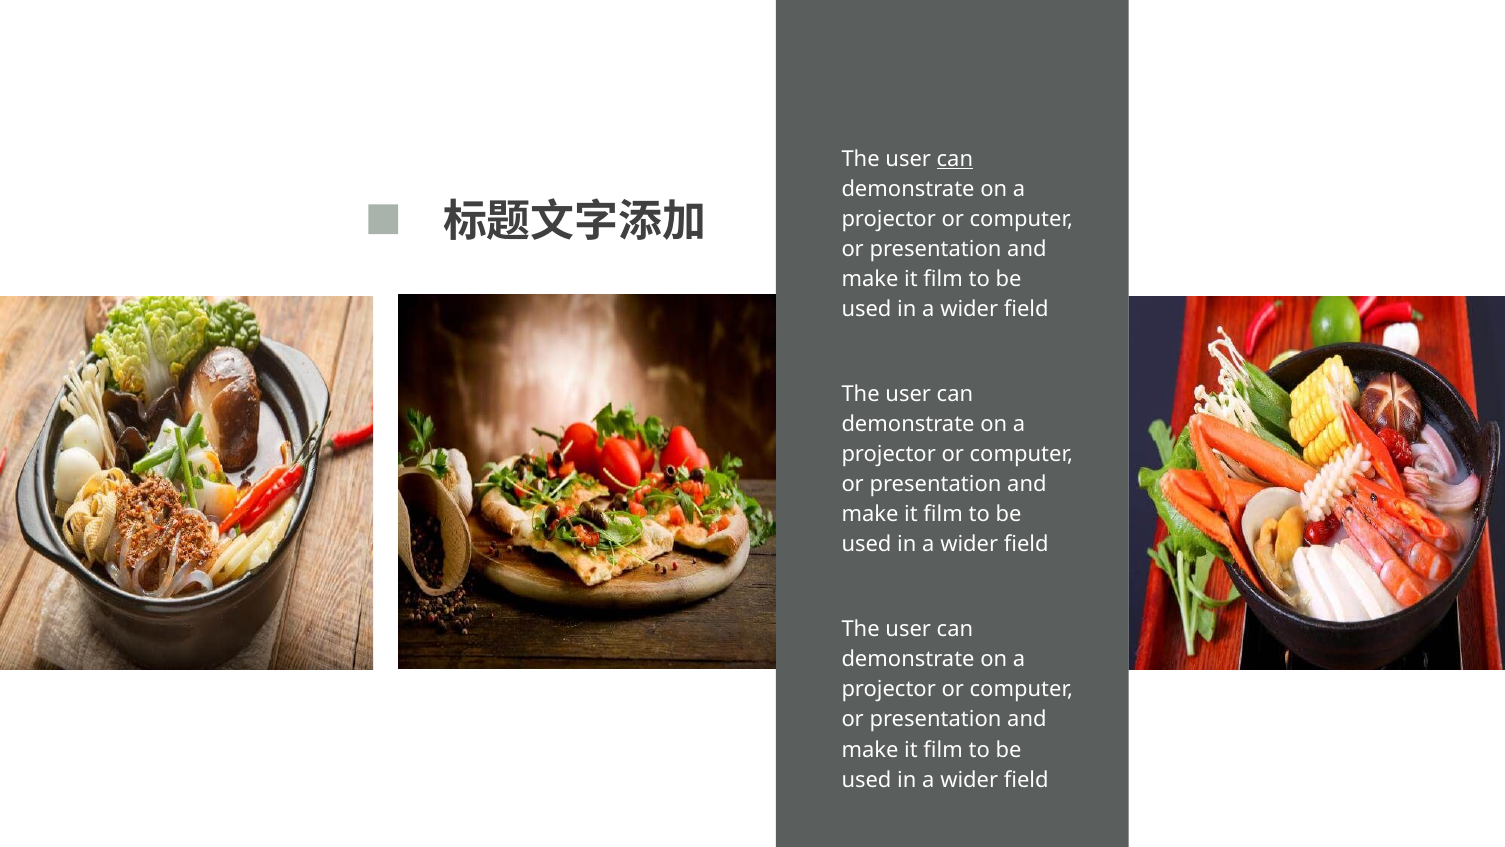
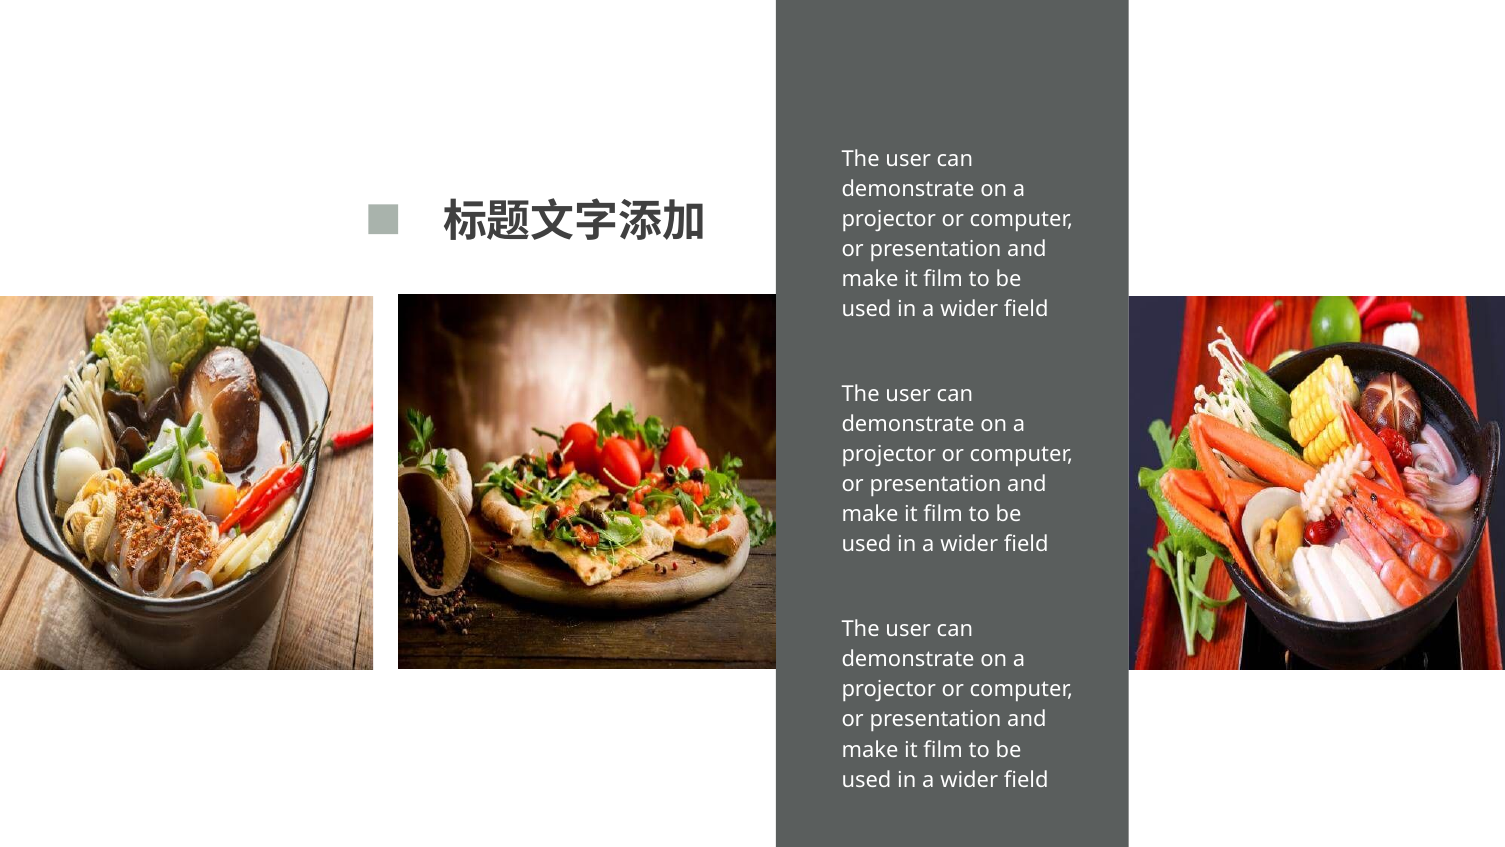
can underline: present -> none (955, 159)
